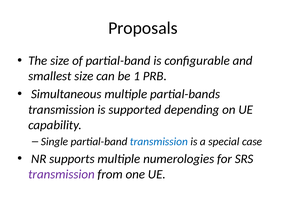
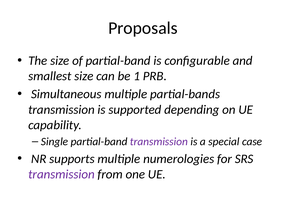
transmission colour: blue -> purple (159, 142)
